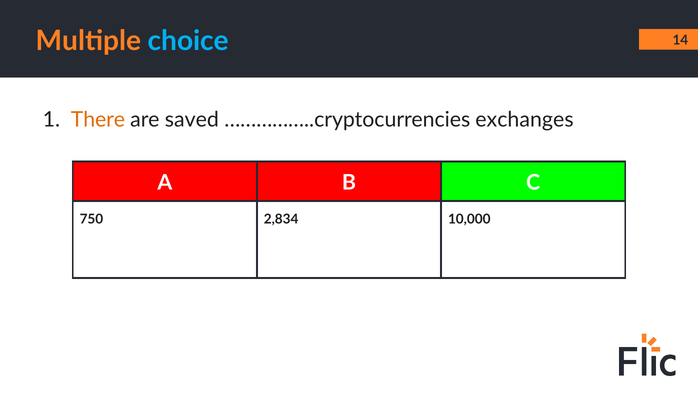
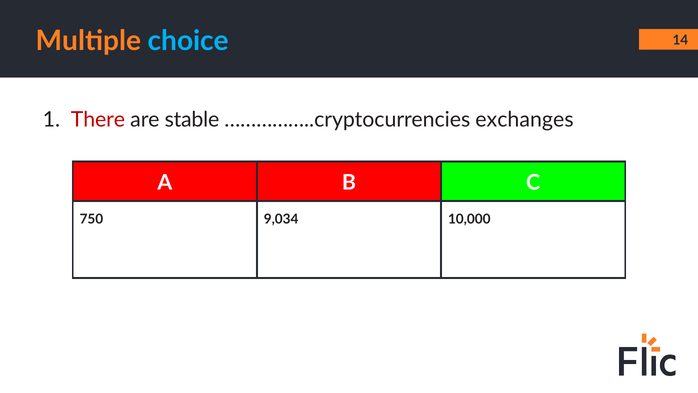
There colour: orange -> red (98, 120)
saved: saved -> stable (192, 120)
2,834: 2,834 -> 9,034 (281, 219)
